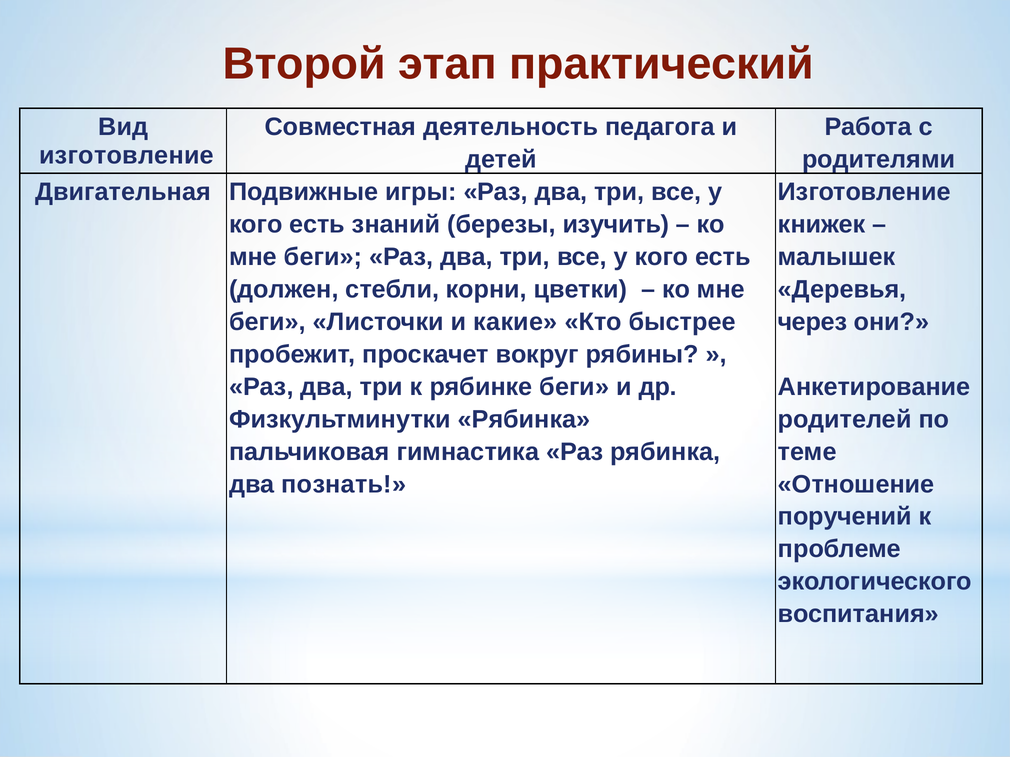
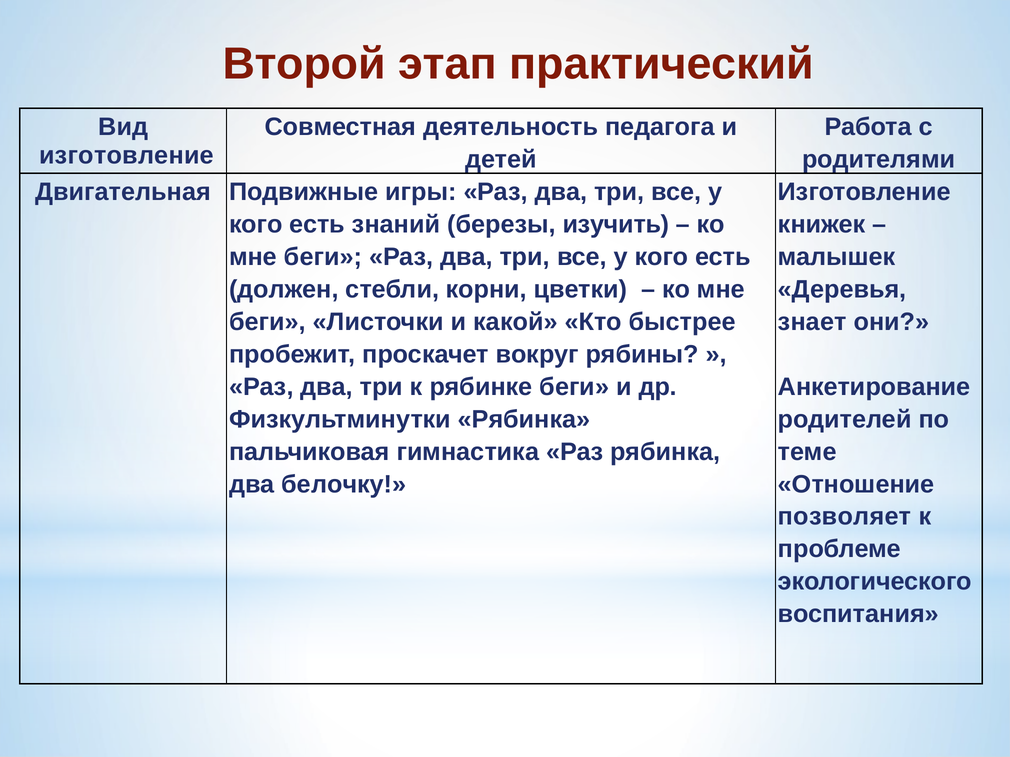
какие: какие -> какой (516, 322)
через: через -> знает (812, 322)
познать: познать -> белочку (344, 484)
поручений: поручений -> позволяет (845, 517)
